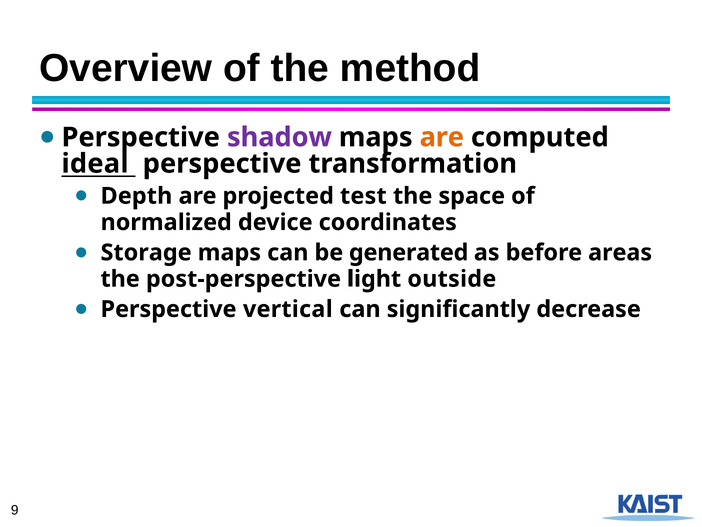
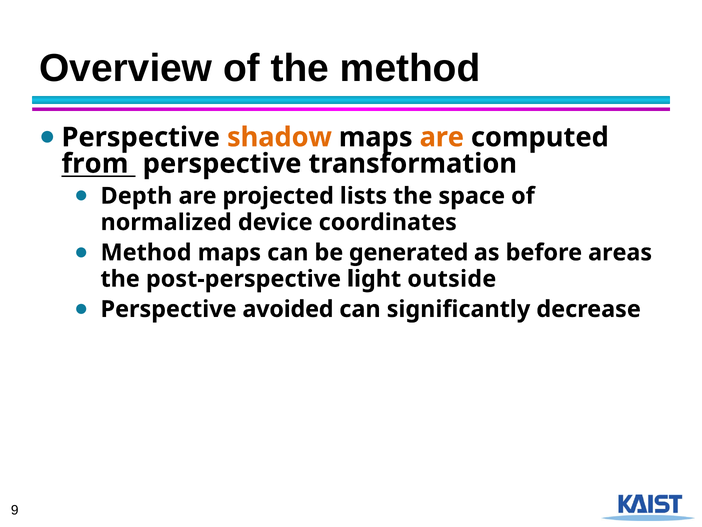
shadow colour: purple -> orange (279, 137)
ideal: ideal -> from (95, 163)
test: test -> lists (364, 196)
Storage: Storage -> Method (146, 252)
vertical: vertical -> avoided (288, 309)
